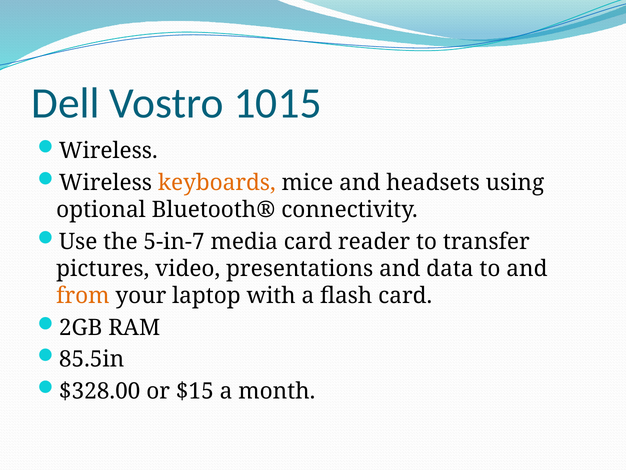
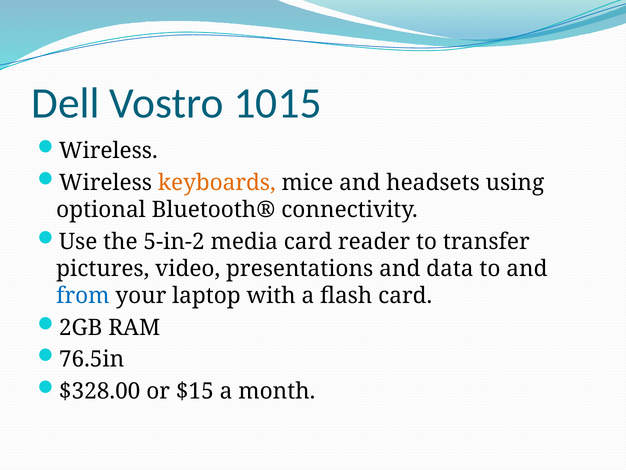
5-in-7: 5-in-7 -> 5-in-2 (174, 241)
from colour: orange -> blue (83, 296)
85.5in: 85.5in -> 76.5in (92, 359)
